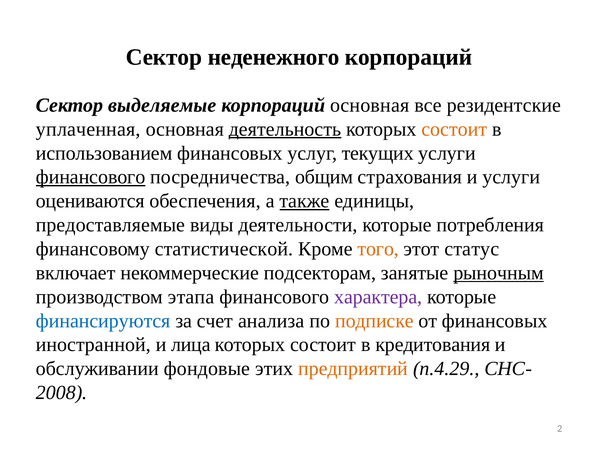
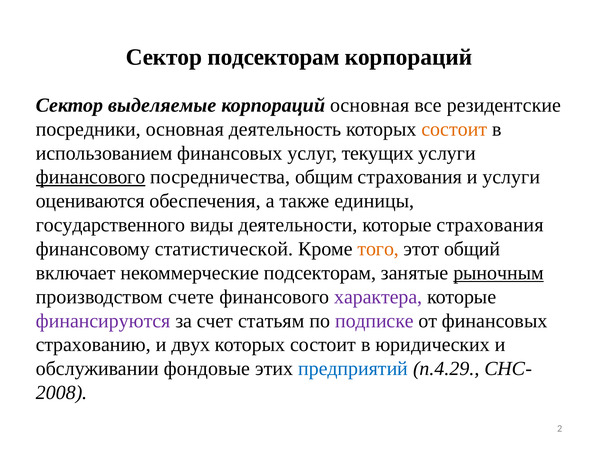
Сектор неденежного: неденежного -> подсекторам (274, 57)
уплаченная: уплаченная -> посредники (88, 129)
деятельность underline: present -> none (285, 129)
также underline: present -> none (304, 201)
предоставляемые: предоставляемые -> государственного (111, 225)
которые потребления: потребления -> страхования (490, 225)
статус: статус -> общий (472, 249)
этапа: этапа -> счете (191, 296)
финансируются colour: blue -> purple (103, 320)
анализа: анализа -> статьям (271, 320)
подписке colour: orange -> purple (374, 320)
иностранной: иностранной -> страхованию (93, 344)
лица: лица -> двух (191, 344)
кредитования: кредитования -> юридических (433, 344)
предприятий colour: orange -> blue (353, 368)
